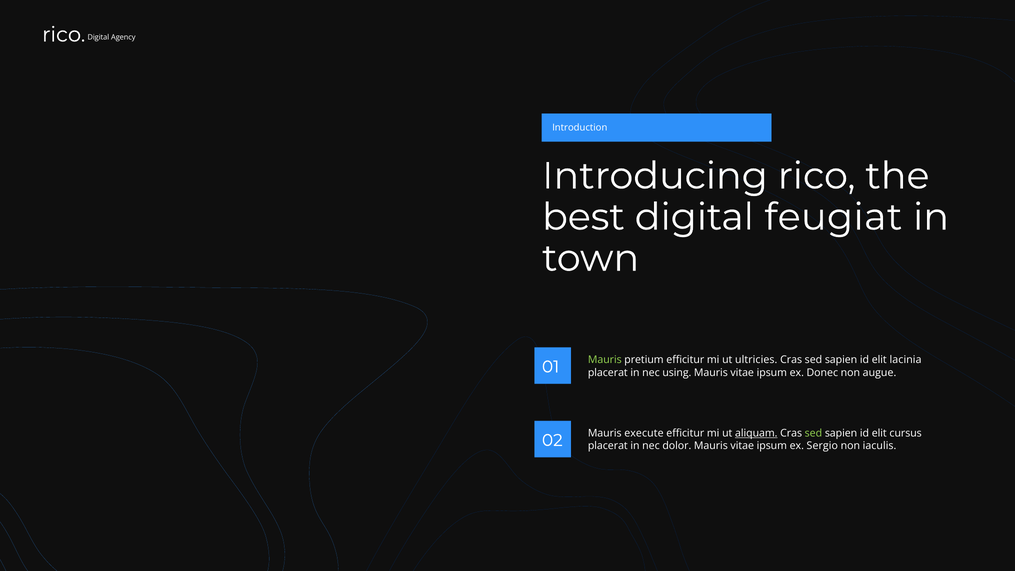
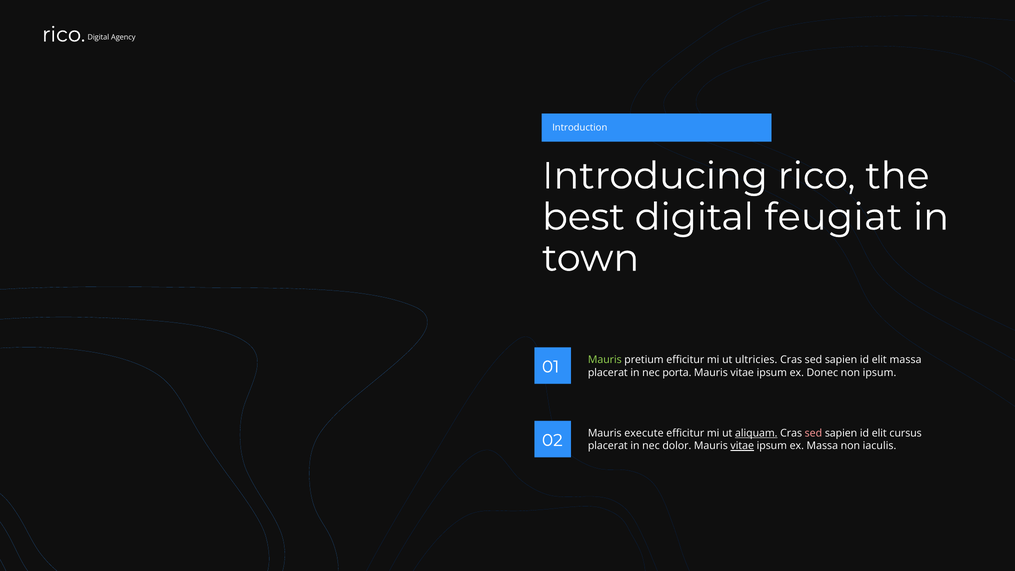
elit lacinia: lacinia -> massa (906, 360)
using: using -> porta (677, 373)
non augue: augue -> ipsum (880, 373)
sed colour: light green -> pink (813, 433)
vitae underline: none -> present (742, 446)
ex Sergio: Sergio -> Massa (822, 446)
